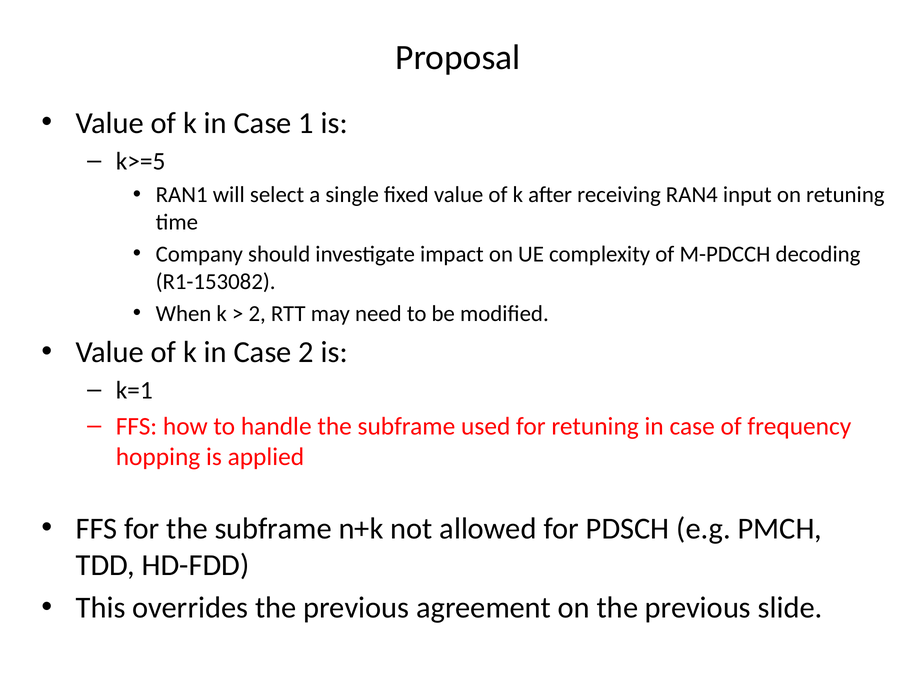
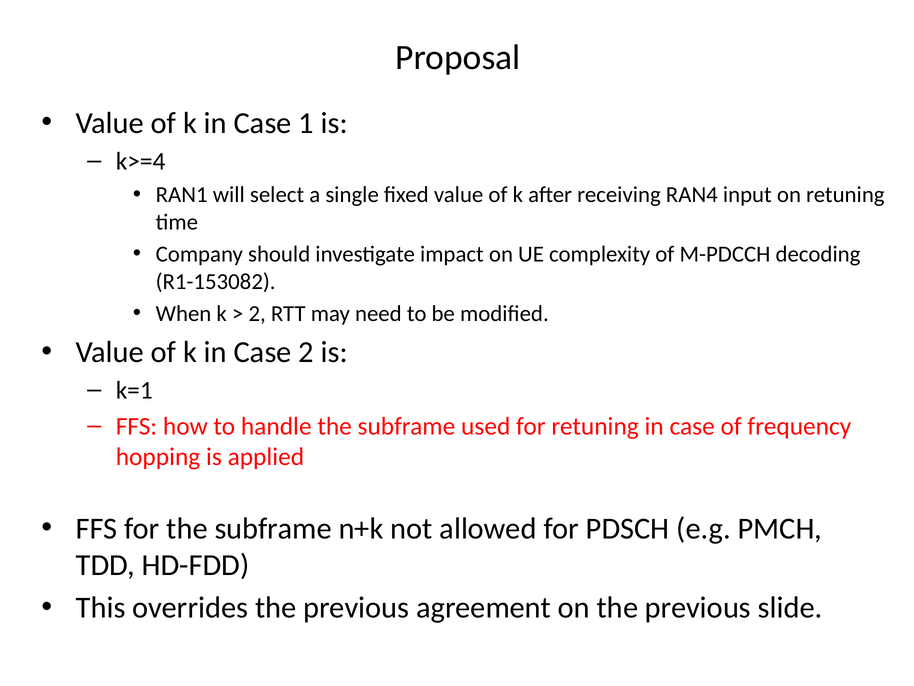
k>=5: k>=5 -> k>=4 (141, 161)
